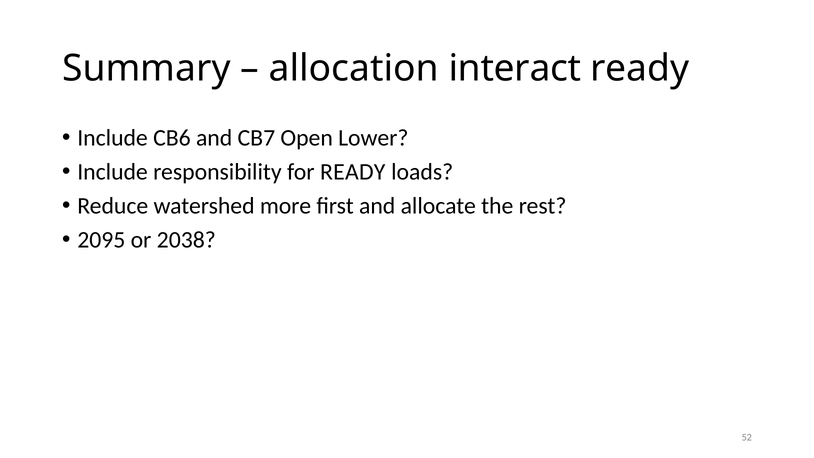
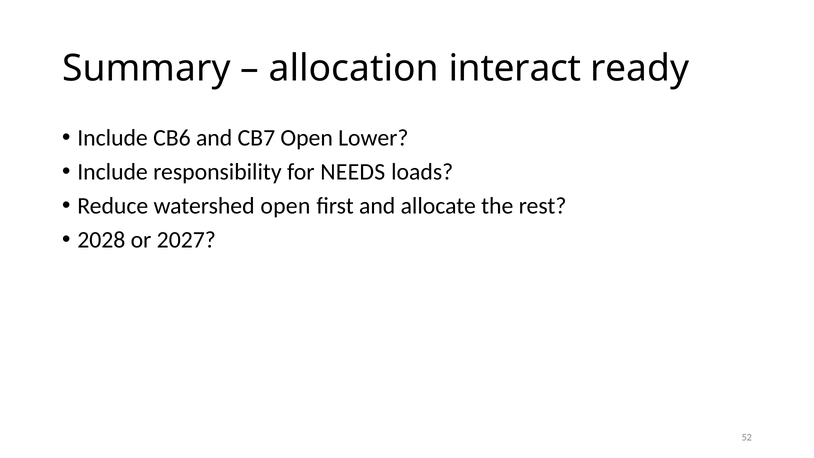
for READY: READY -> NEEDS (353, 172)
watershed more: more -> open (285, 206)
2095: 2095 -> 2028 (101, 240)
2038: 2038 -> 2027 (186, 240)
